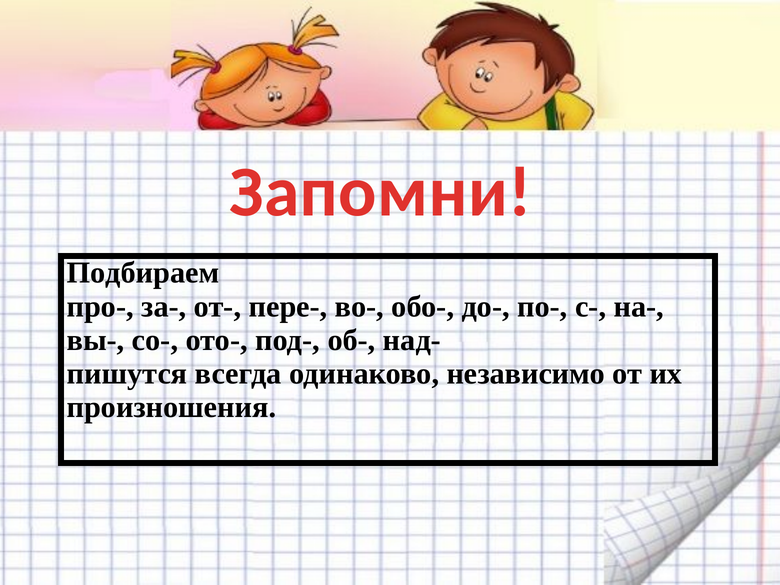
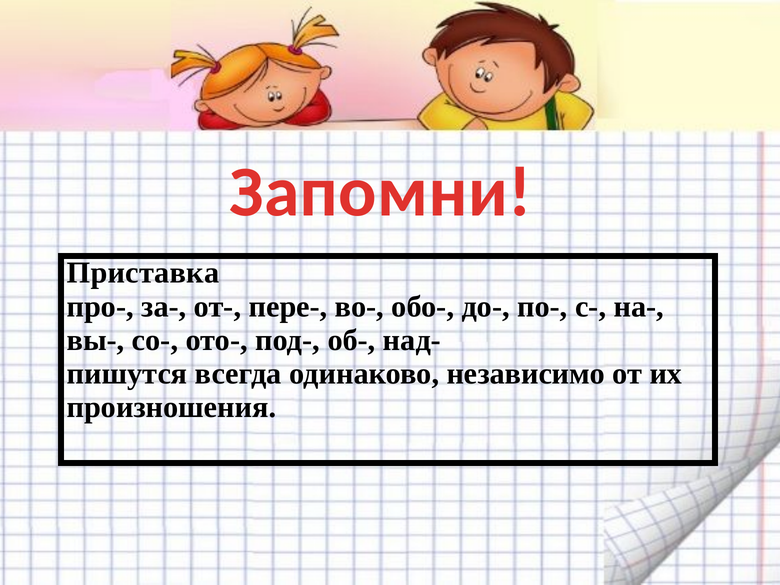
Подбираем: Подбираем -> Приставка (143, 273)
